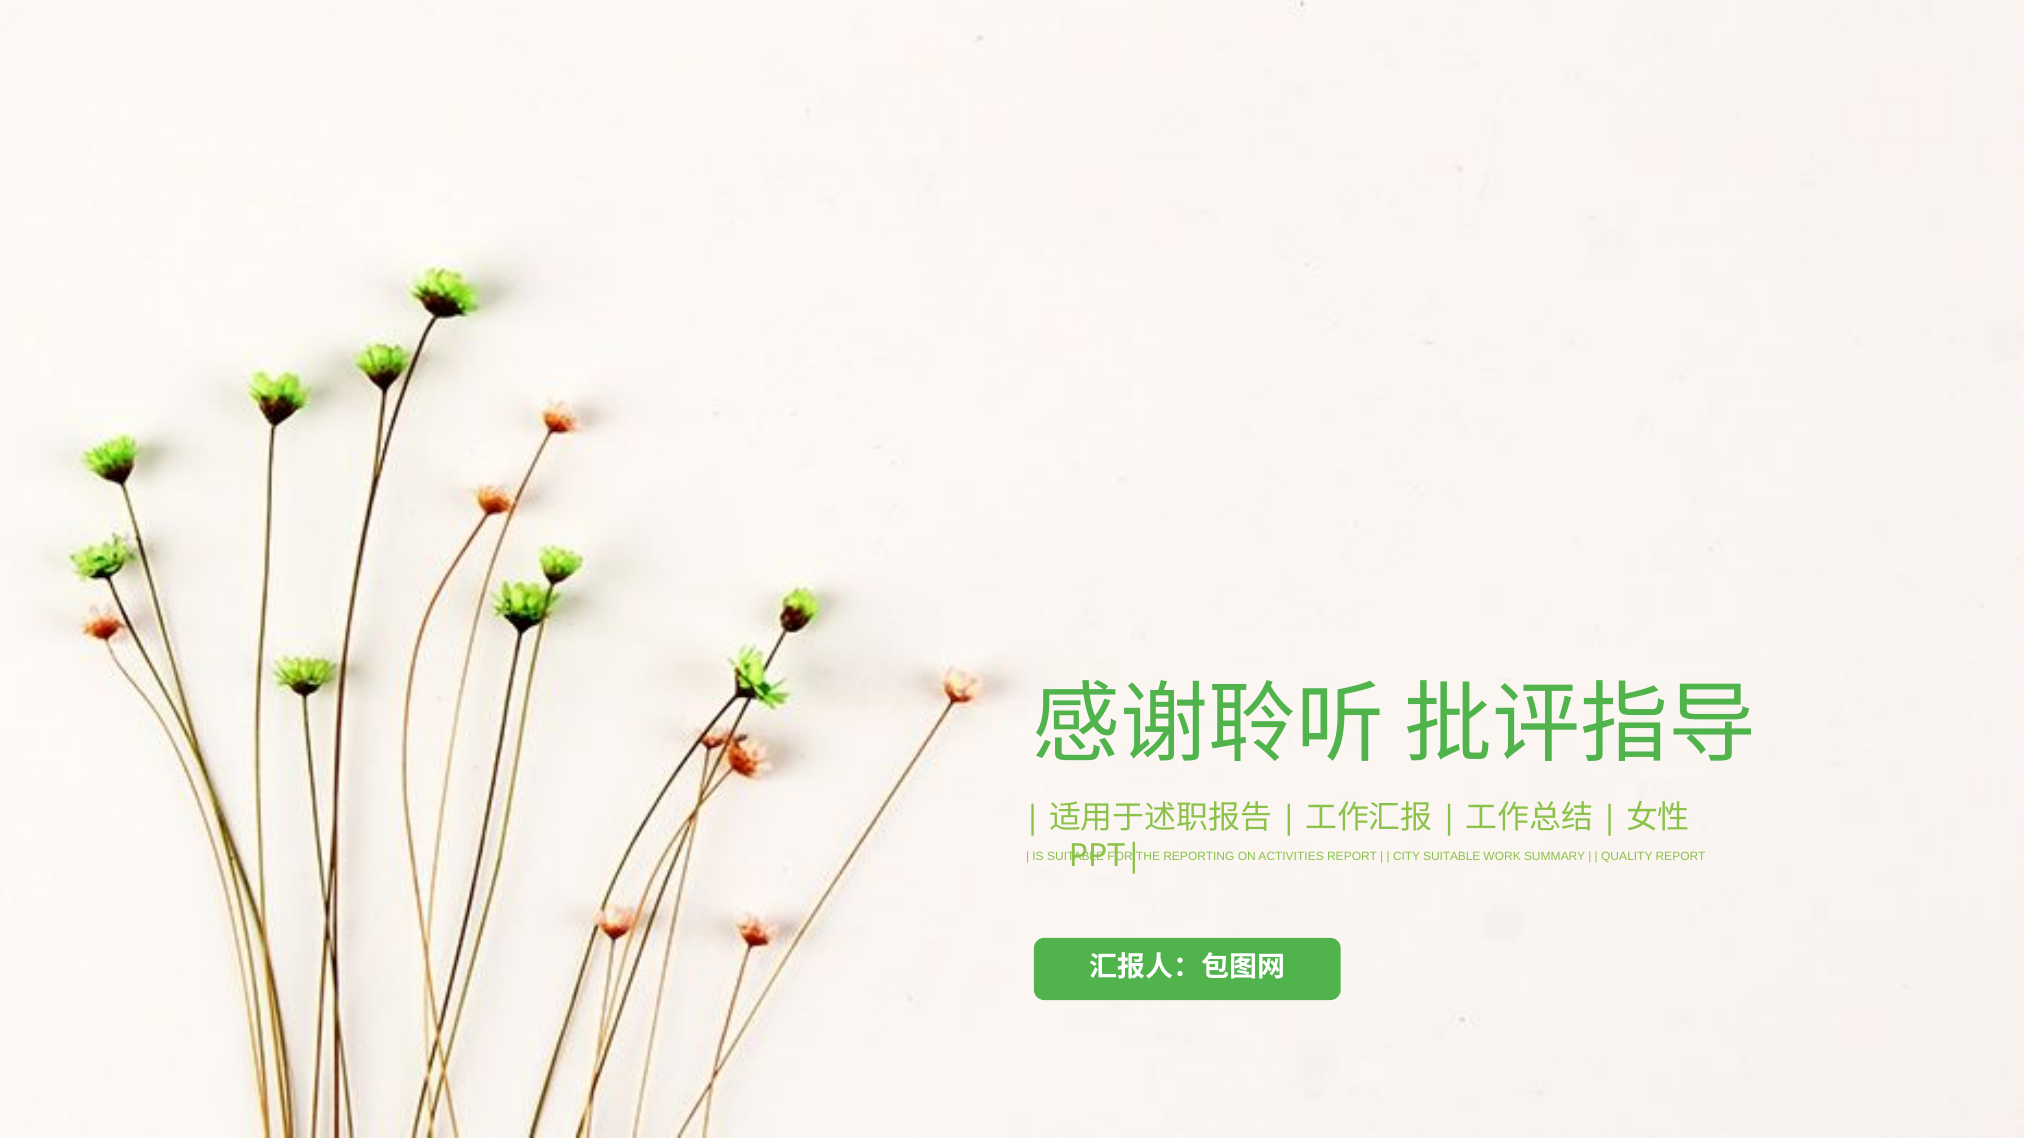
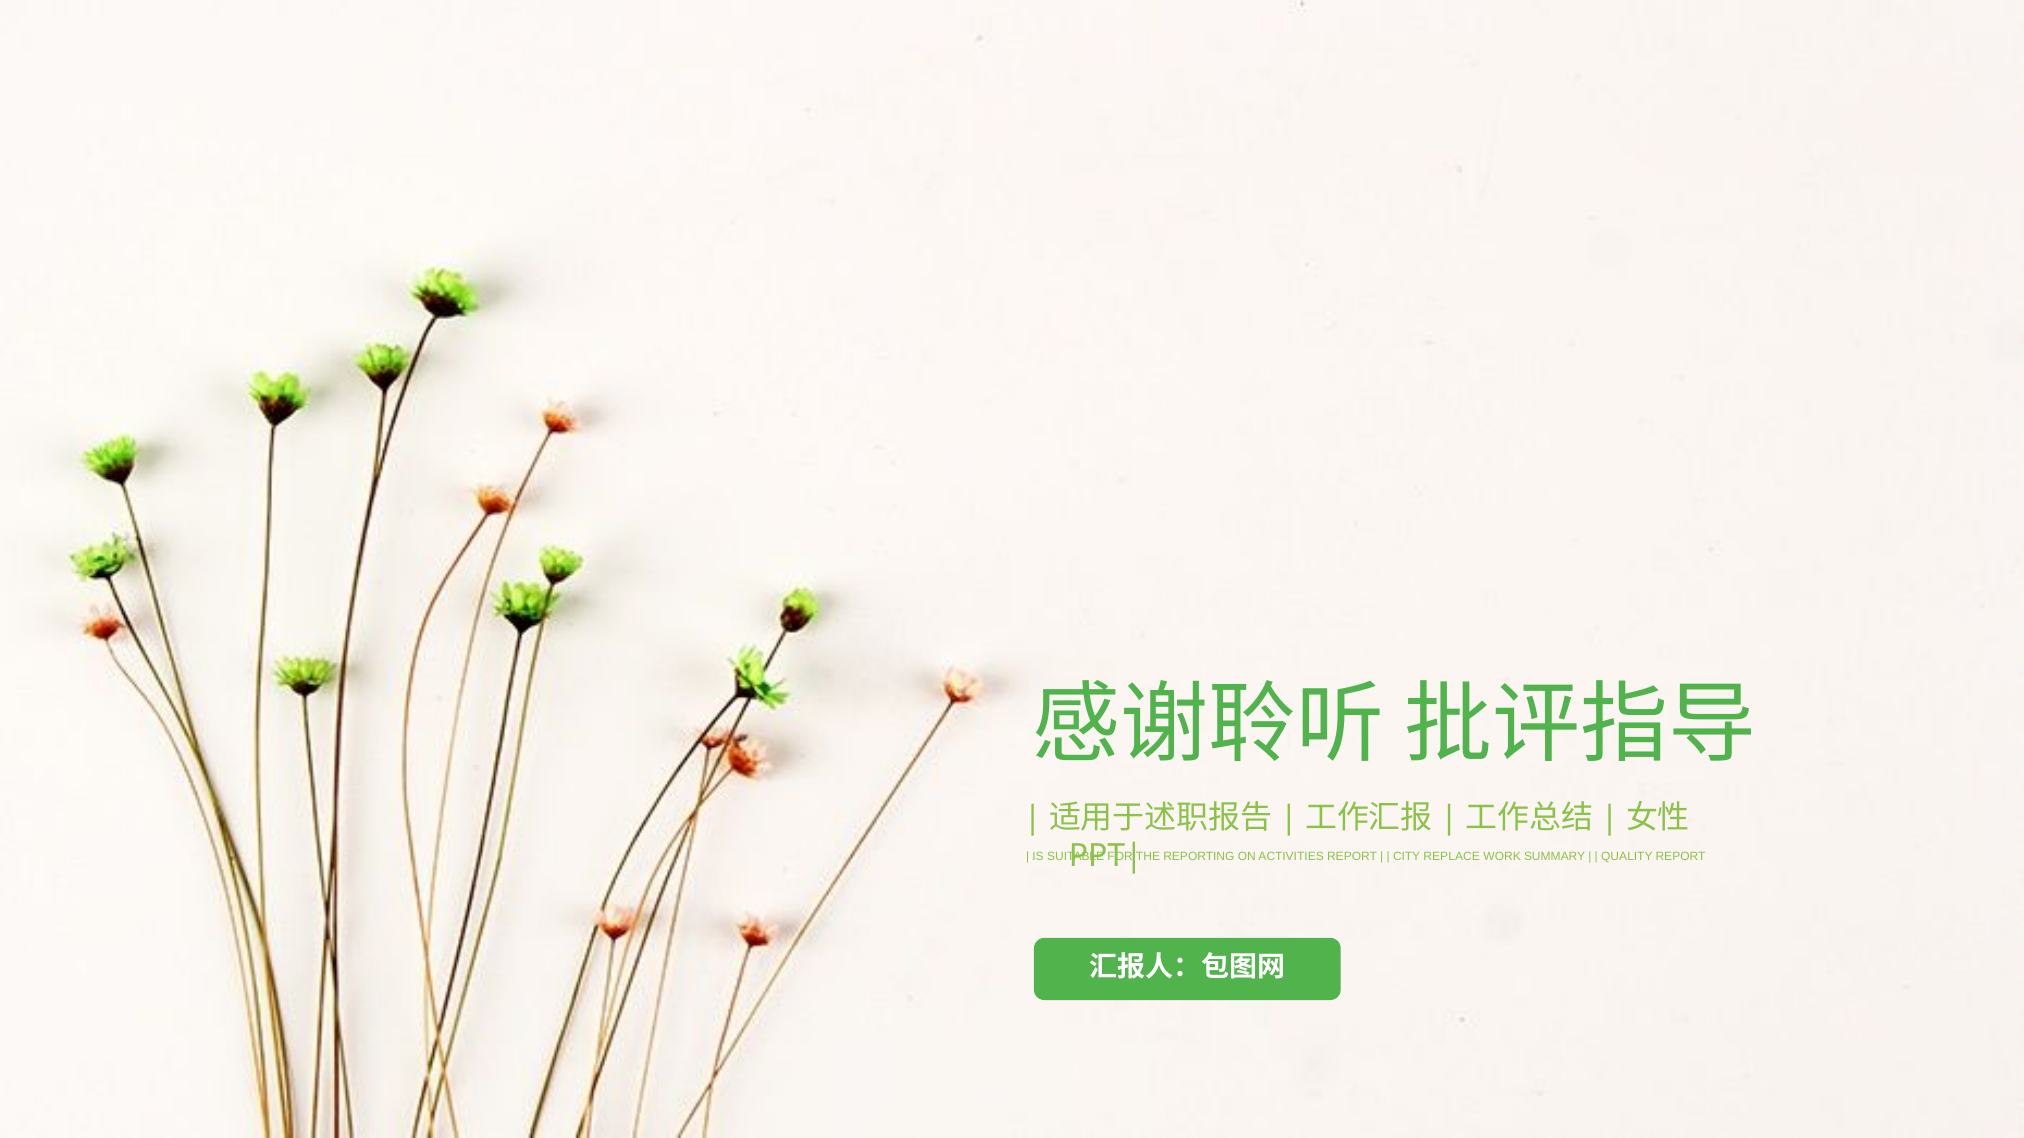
CITY SUITABLE: SUITABLE -> REPLACE (1452, 857)
